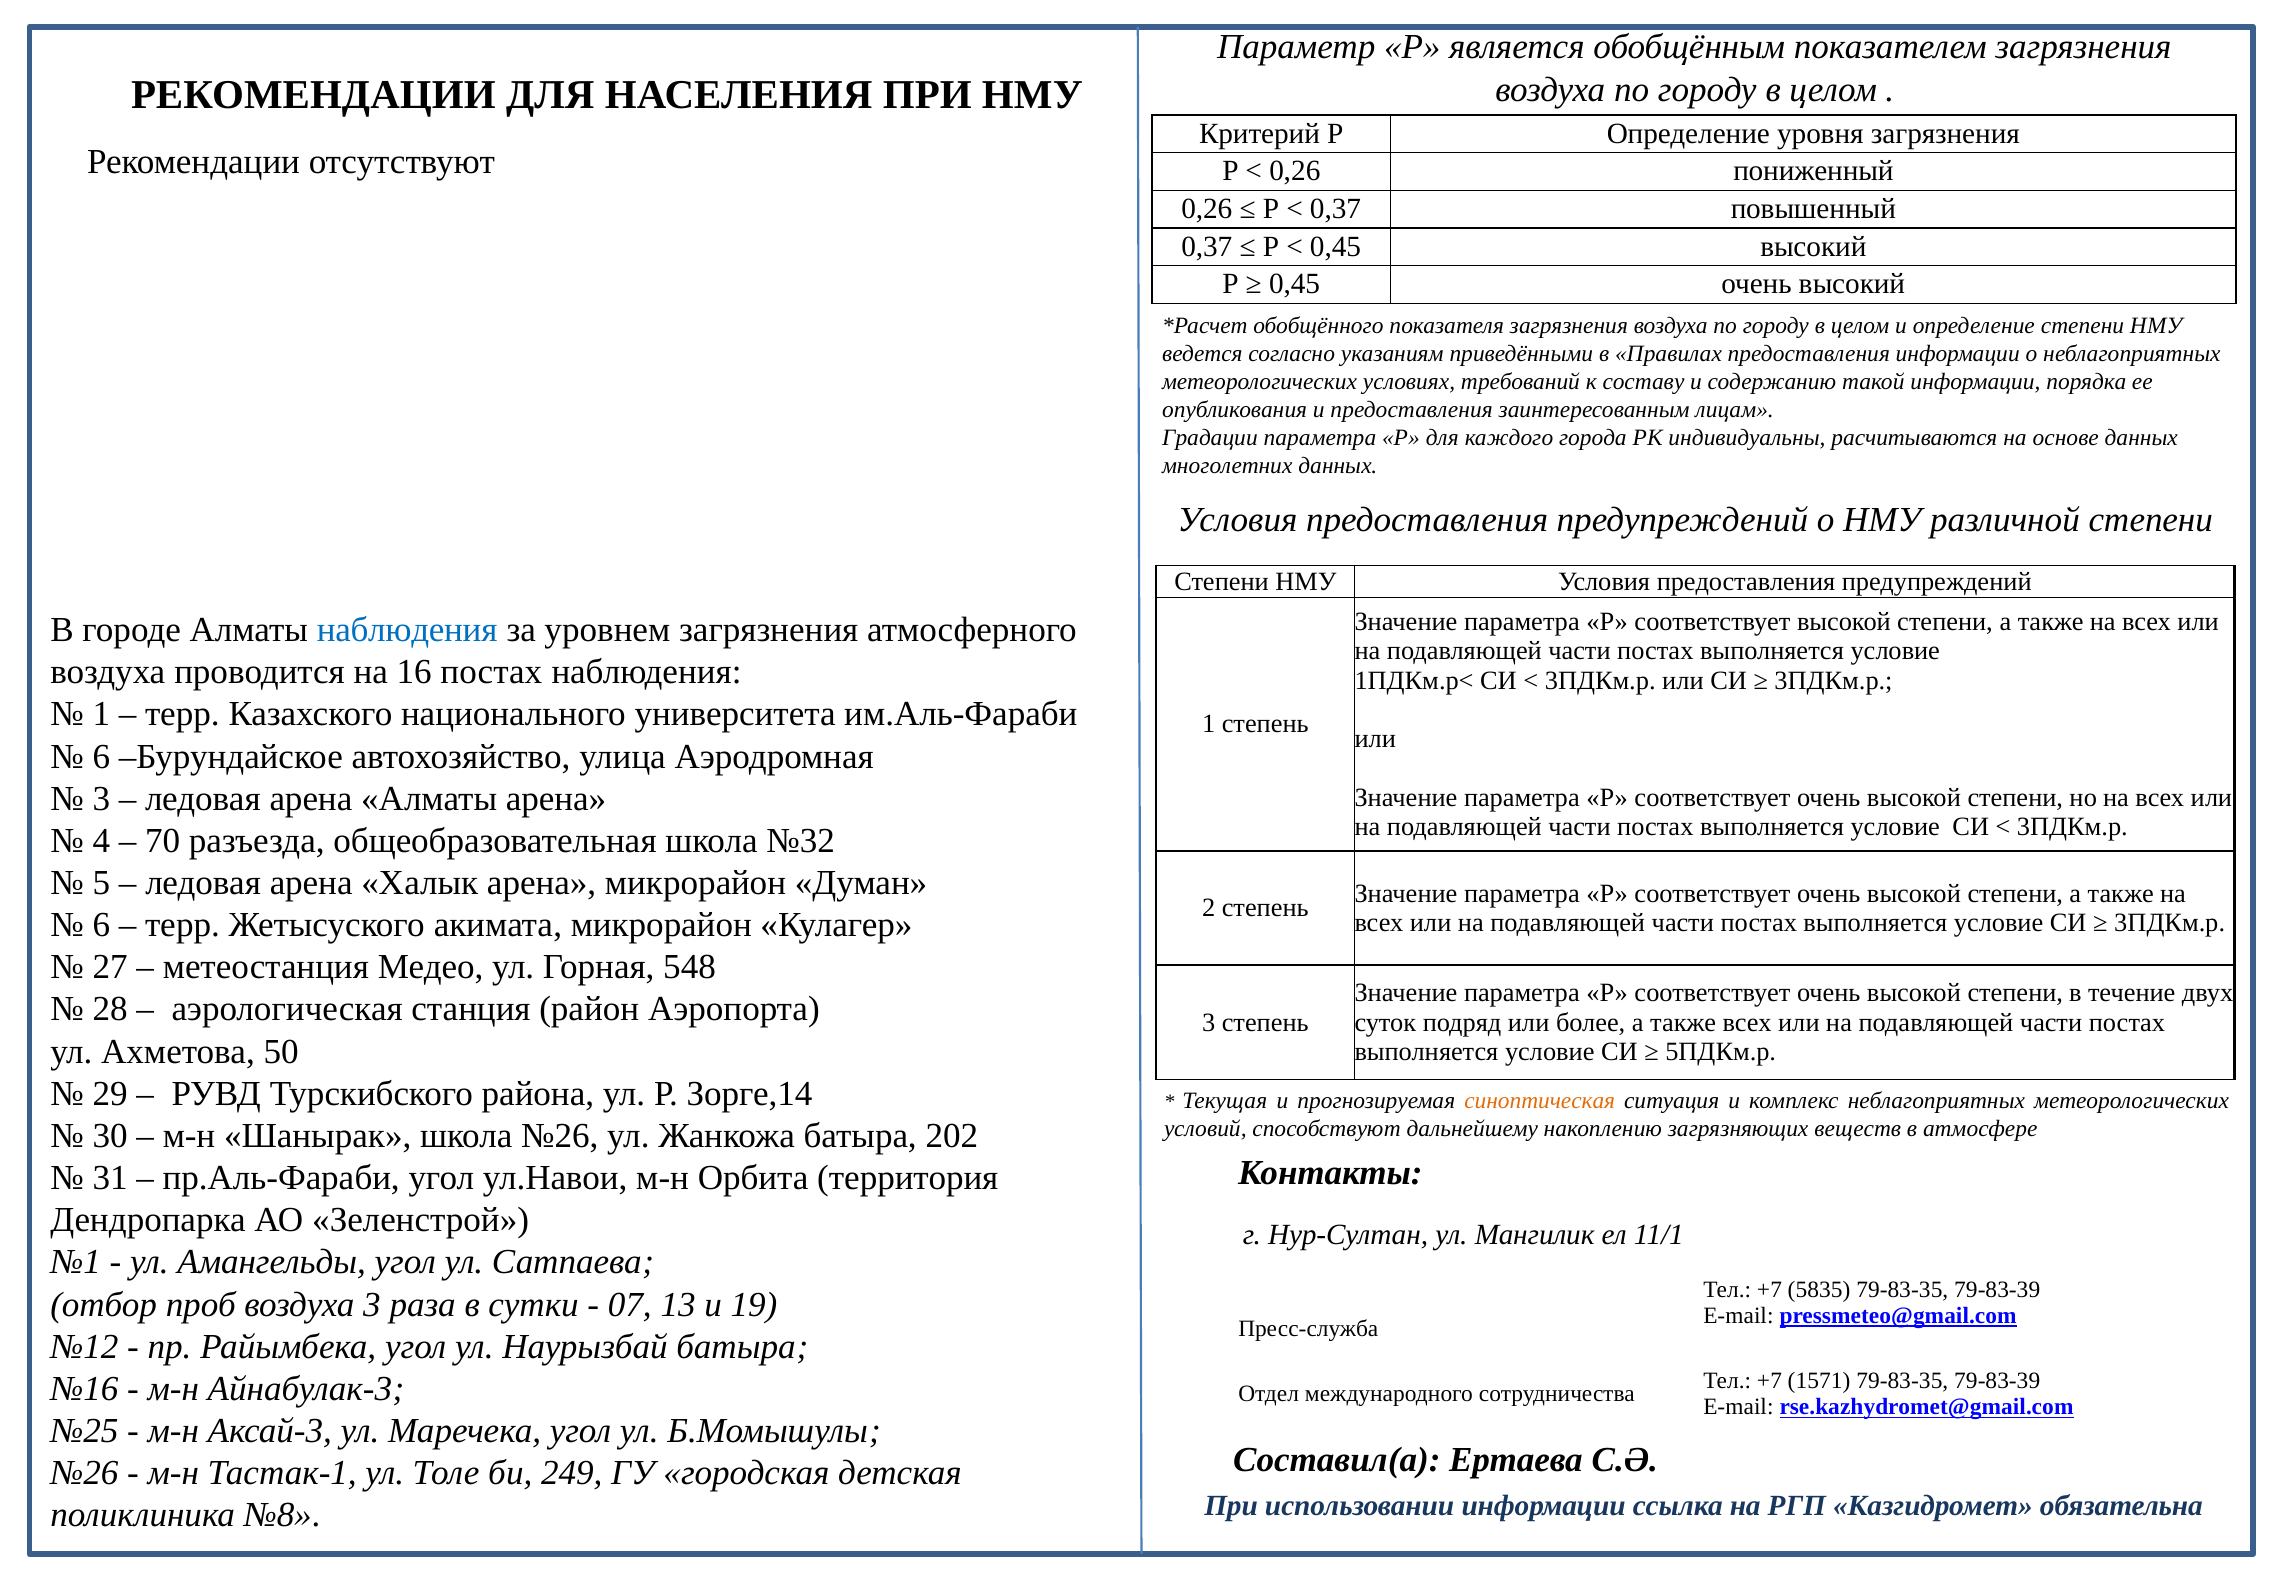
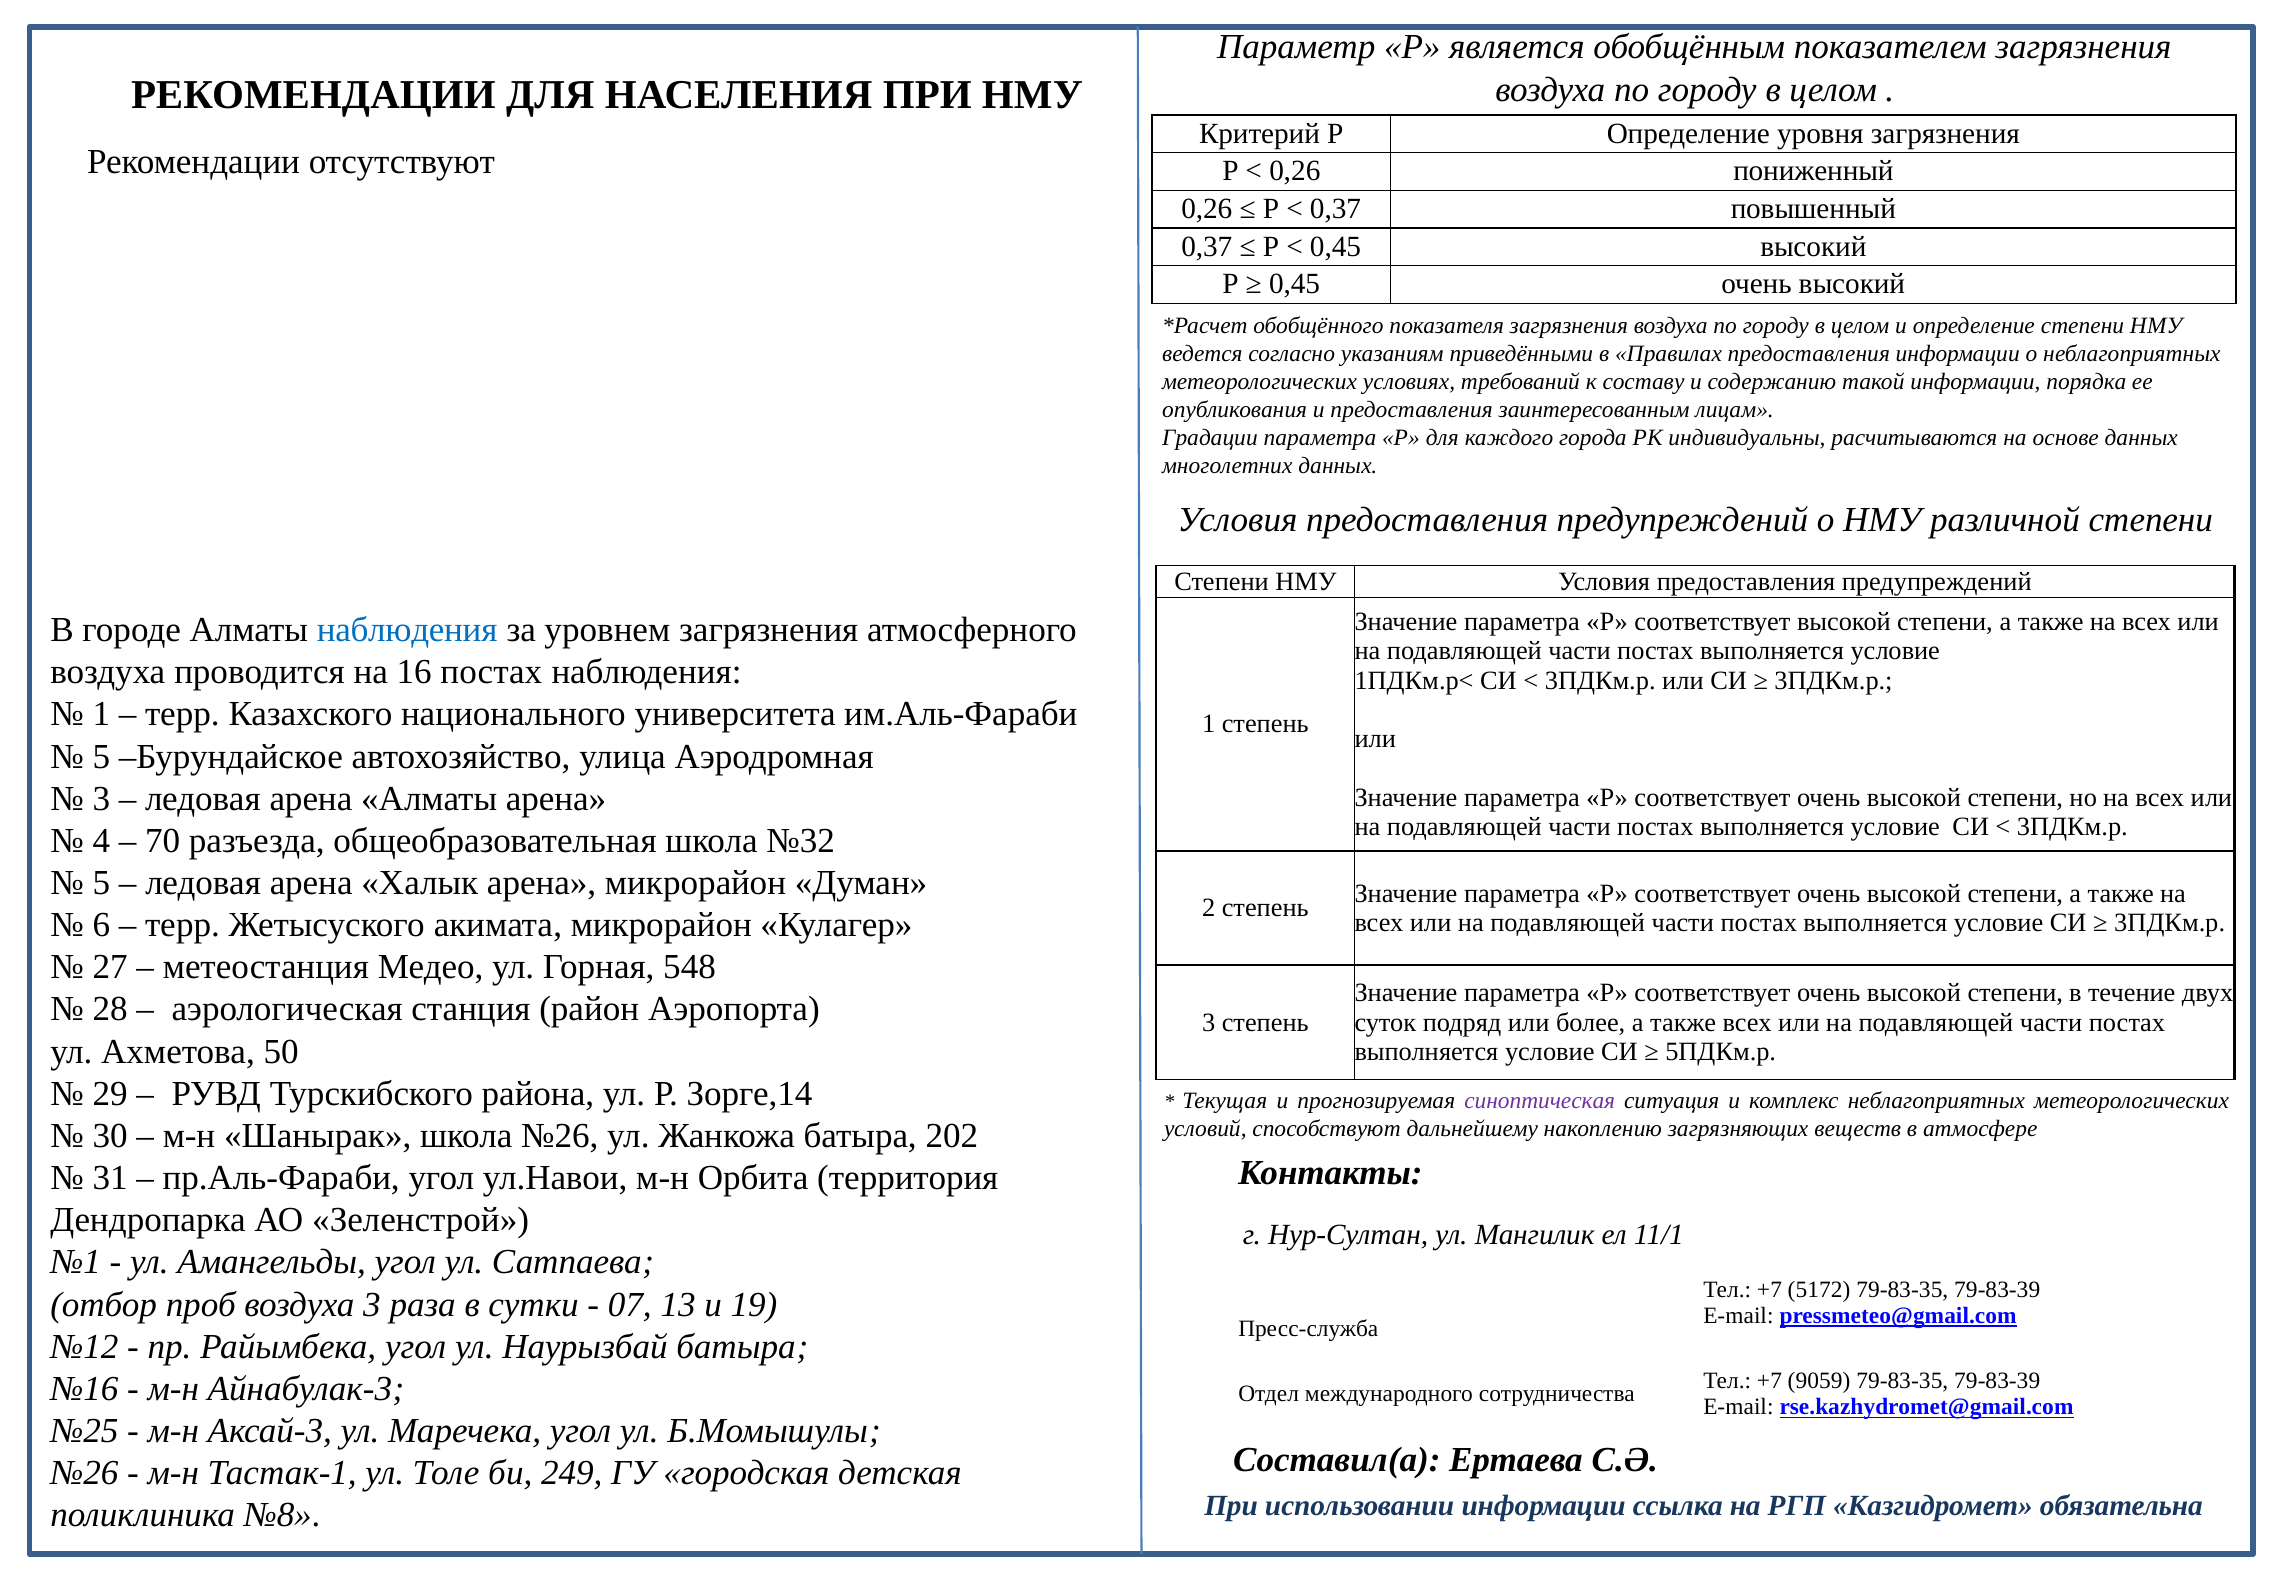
6: 6 -> 5 (101, 756)
синоптическая colour: orange -> purple (1540, 1100)
5835: 5835 -> 5172 (1819, 1289)
1571: 1571 -> 9059 (1819, 1381)
